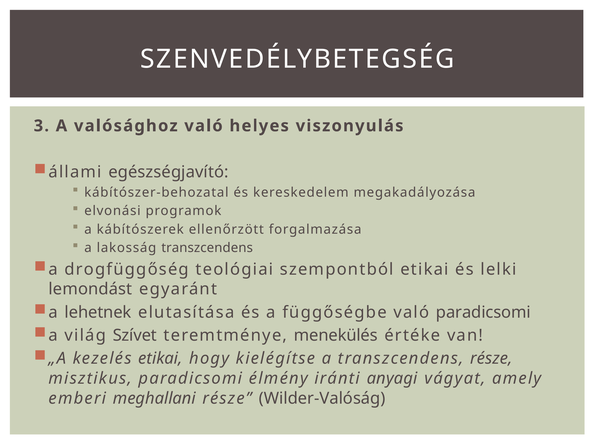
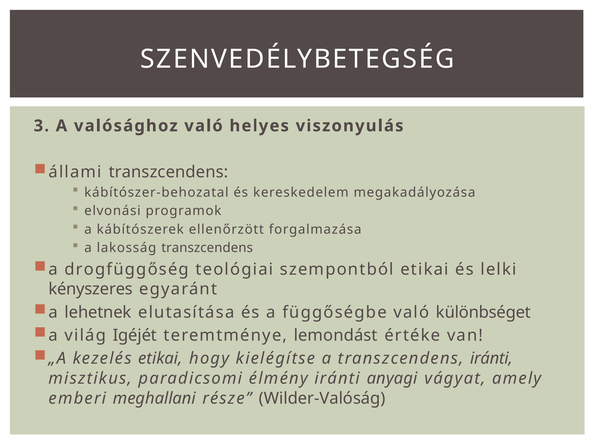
állami egészségjavító: egészségjavító -> transzcendens (169, 172)
lemondást: lemondást -> kényszeres (91, 289)
való paradicsomi: paradicsomi -> különbséget (483, 312)
Szívet: Szívet -> Igéjét (135, 336)
menekülés: menekülés -> lemondást (336, 336)
transzcendens része: része -> iránti (491, 359)
